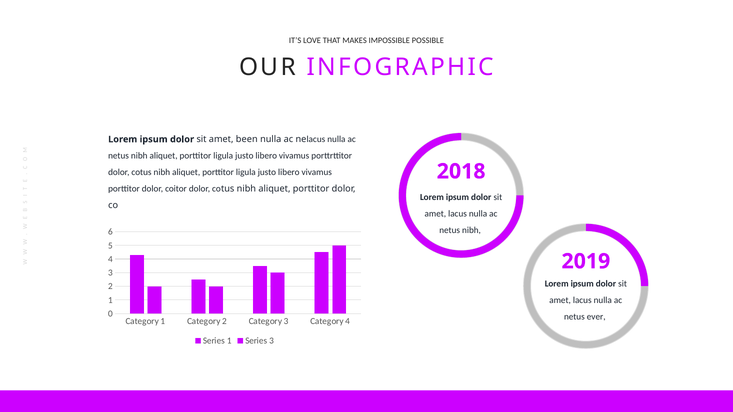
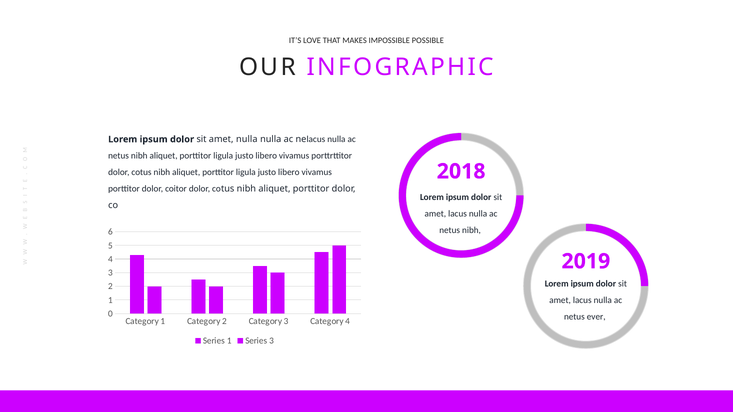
amet been: been -> nulla (247, 139)
